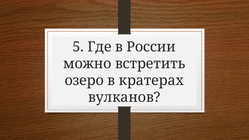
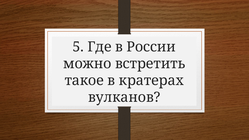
озеро: озеро -> такое (84, 81)
